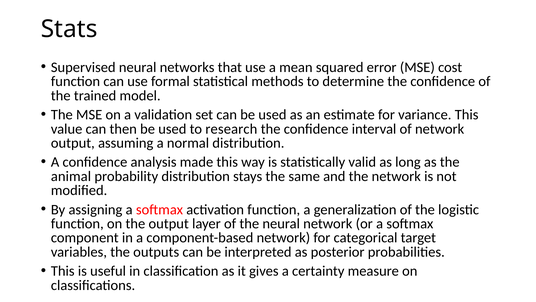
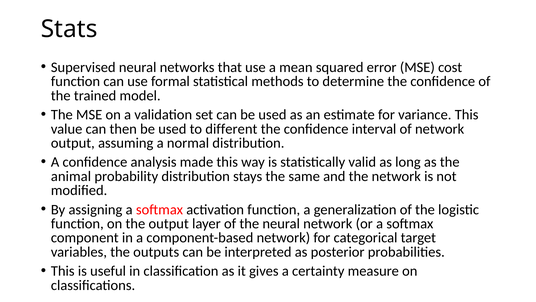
research: research -> different (231, 129)
